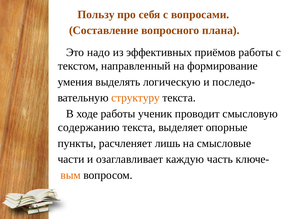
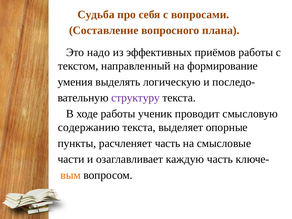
Пользу: Пользу -> Судьба (96, 14)
структуру colour: orange -> purple (136, 98)
расчленяет лишь: лишь -> часть (168, 143)
